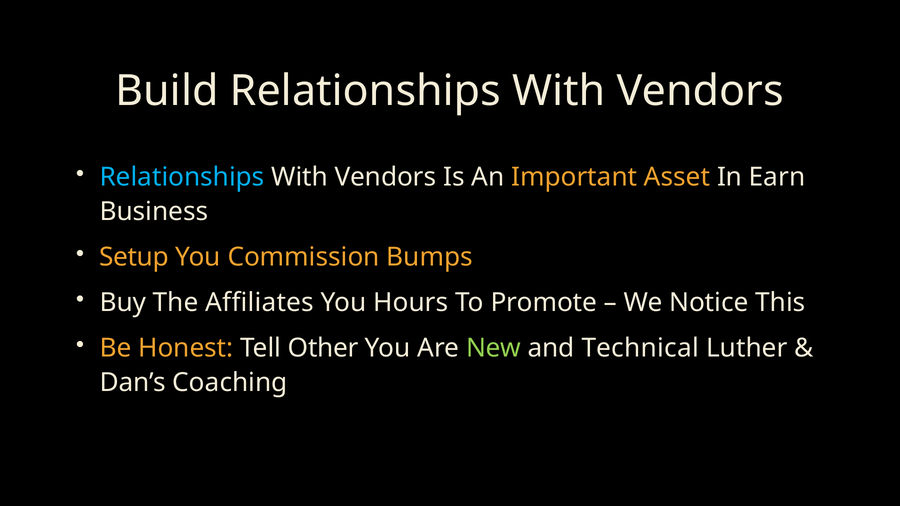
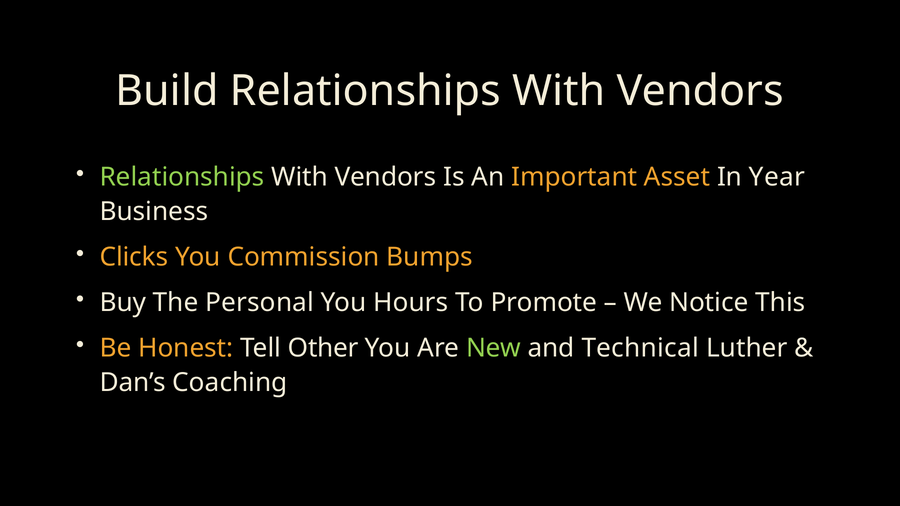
Relationships colour: light blue -> light green (182, 177)
Earn: Earn -> Year (777, 177)
Setup: Setup -> Clicks (134, 257)
Affiliates: Affiliates -> Personal (260, 303)
